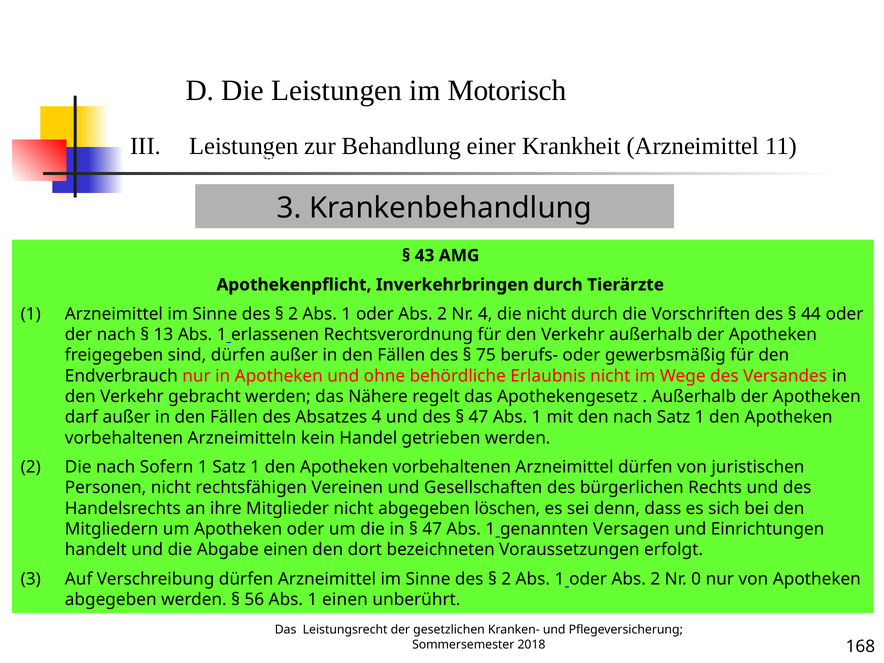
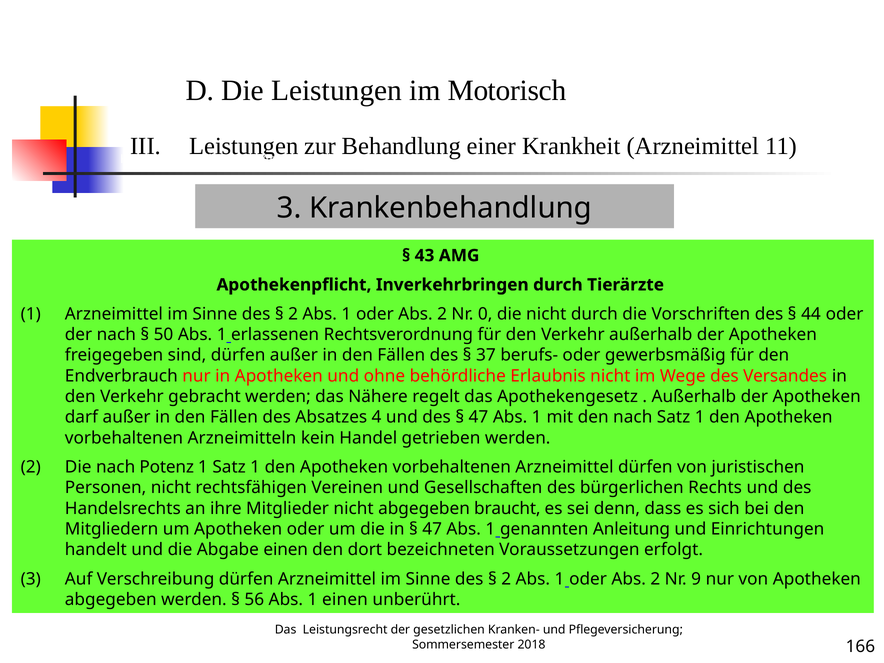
Nr 4: 4 -> 0 (485, 314)
13: 13 -> 50 (163, 335)
75: 75 -> 37 (486, 355)
Sofern: Sofern -> Potenz (167, 467)
löschen: löschen -> braucht (507, 508)
Versagen: Versagen -> Anleitung (631, 529)
0: 0 -> 9 (696, 579)
168: 168 -> 166 (860, 647)
